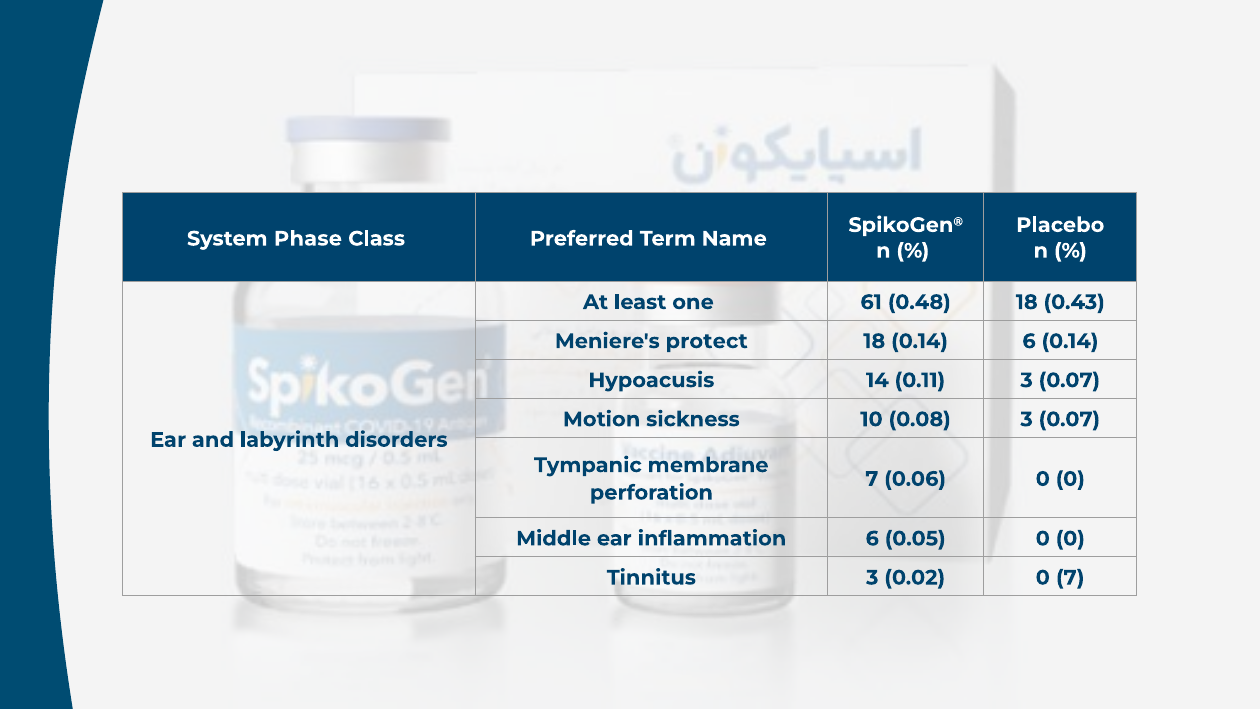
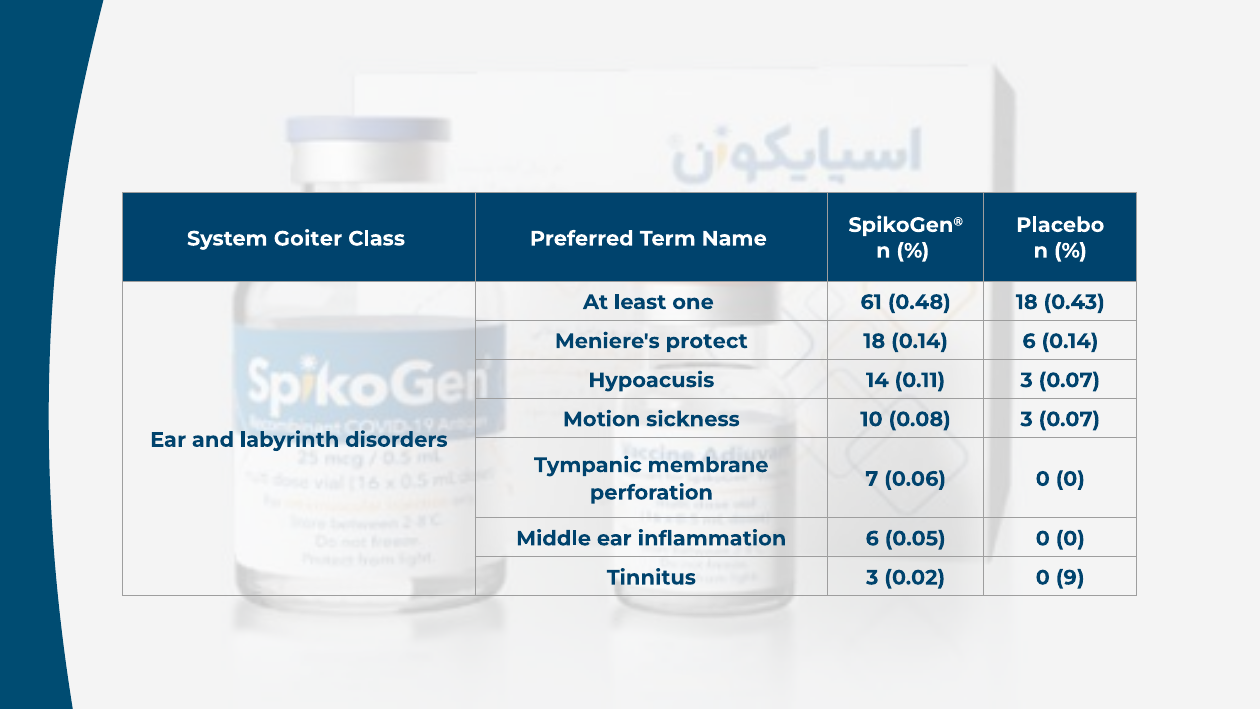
Phase: Phase -> Goiter (308, 239)
0 7: 7 -> 9 (1070, 577)
